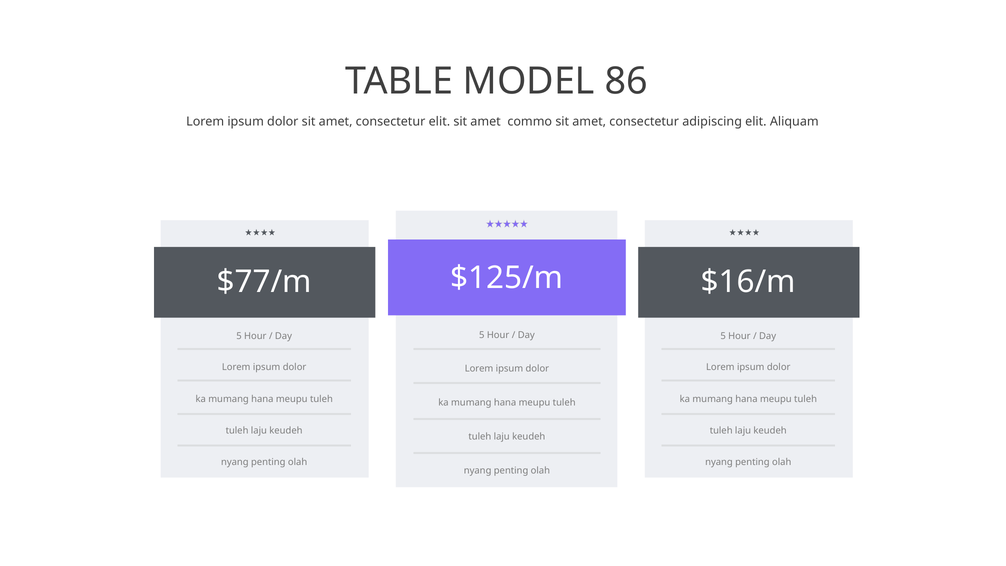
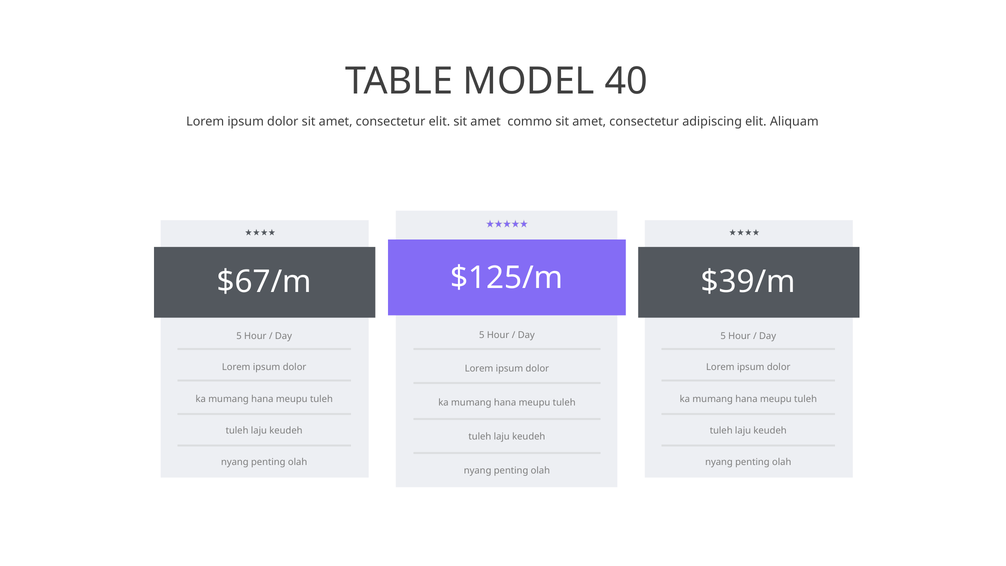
86: 86 -> 40 (626, 81)
$16/m: $16/m -> $39/m (748, 282)
$77/m: $77/m -> $67/m (264, 282)
